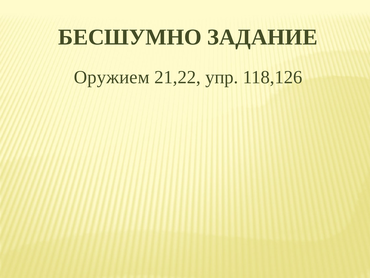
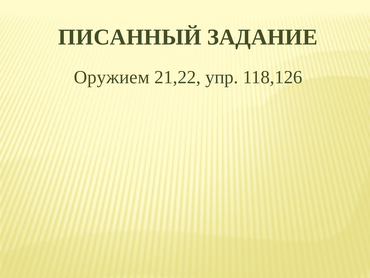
БЕСШУМНО: БЕСШУМНО -> ПИСАННЫЙ (130, 37)
